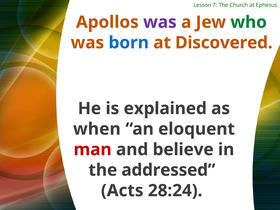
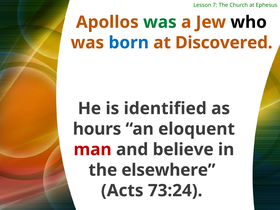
was colour: purple -> green (160, 22)
who colour: green -> black (249, 22)
explained: explained -> identified (165, 108)
when: when -> hours (97, 129)
addressed: addressed -> elsewhere (168, 170)
28:24: 28:24 -> 73:24 (175, 191)
